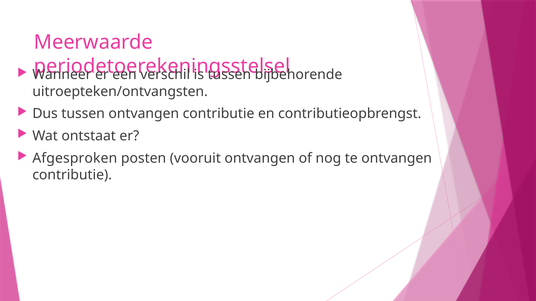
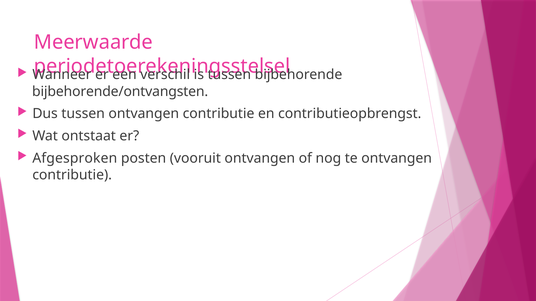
uitroepteken/ontvangsten: uitroepteken/ontvangsten -> bijbehorende/ontvangsten (120, 92)
